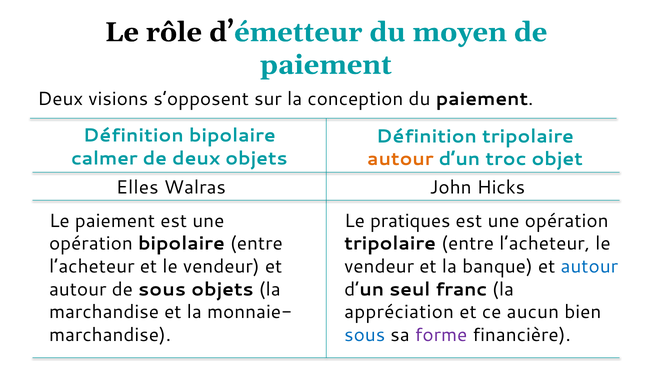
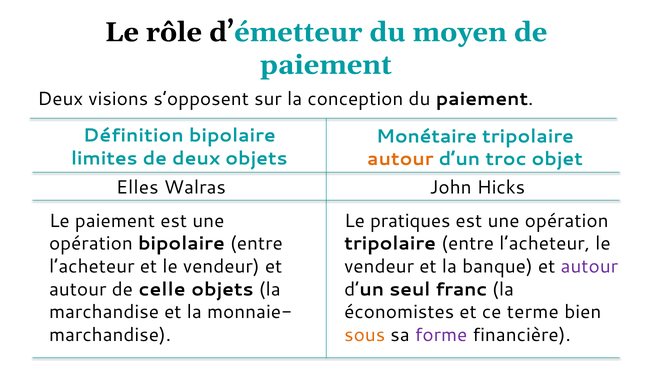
Définition: Définition -> Monétaire (427, 136)
calmer: calmer -> limites (104, 158)
autour colour: blue -> purple (589, 266)
de sous: sous -> celle (162, 289)
appréciation: appréciation -> économistes (399, 312)
aucun: aucun -> terme (533, 312)
sous colour: blue -> orange (365, 335)
